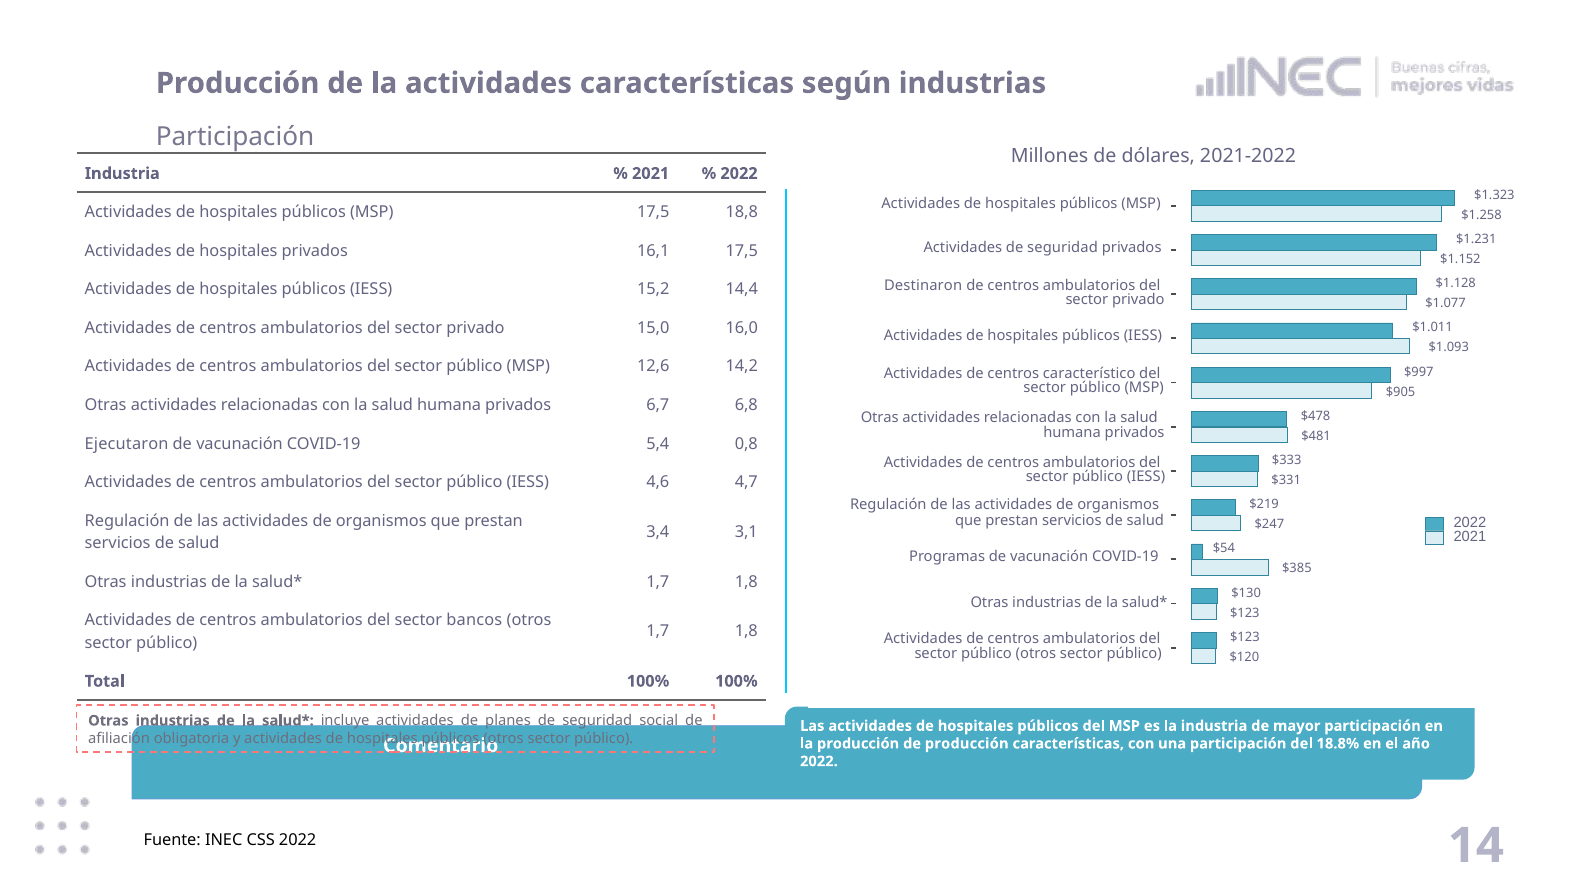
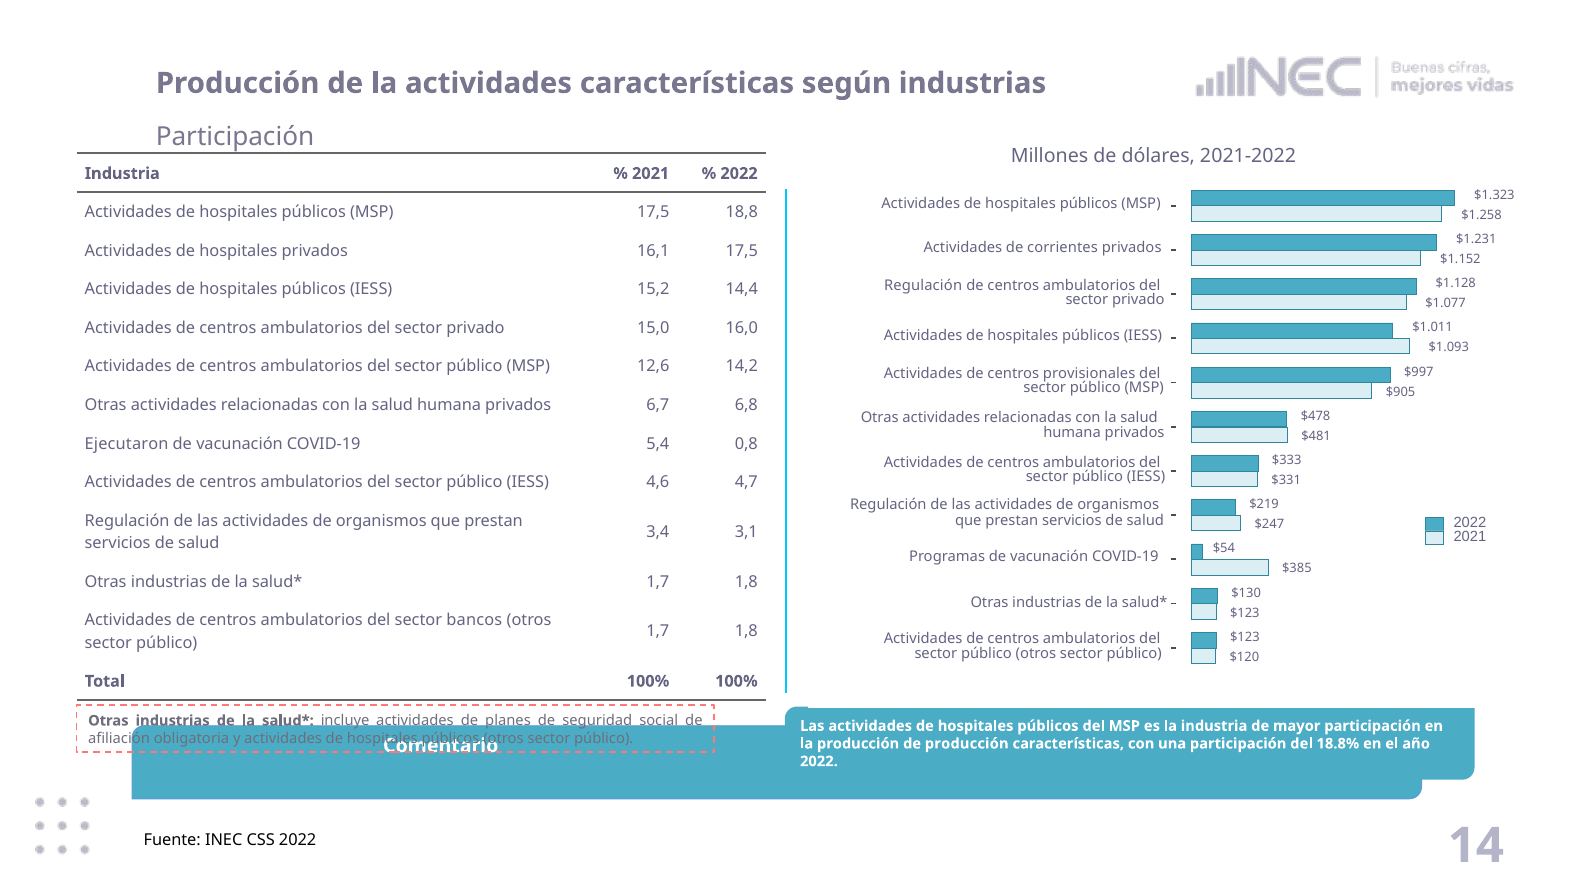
Actividades de seguridad: seguridad -> corrientes (1063, 248)
Destinaron: Destinaron -> Regulación (923, 285)
característico: característico -> provisionales (1089, 374)
